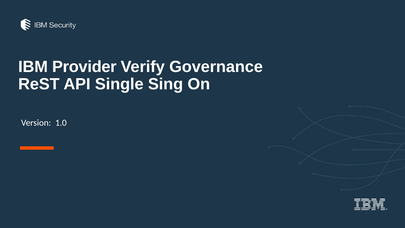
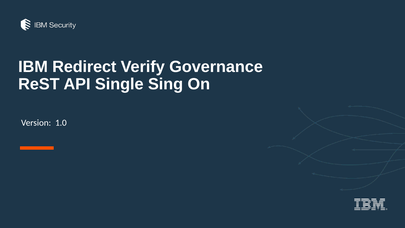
Provider: Provider -> Redirect (84, 67)
